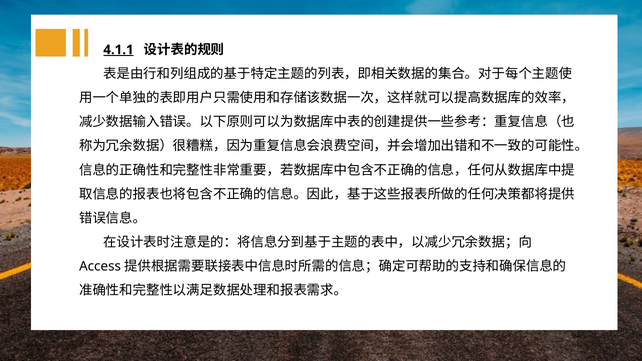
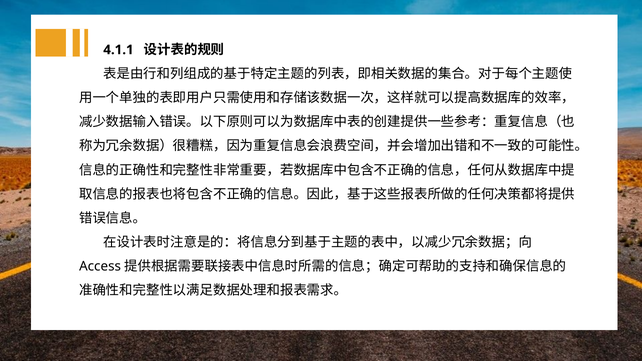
4.1.1 underline: present -> none (118, 50)
